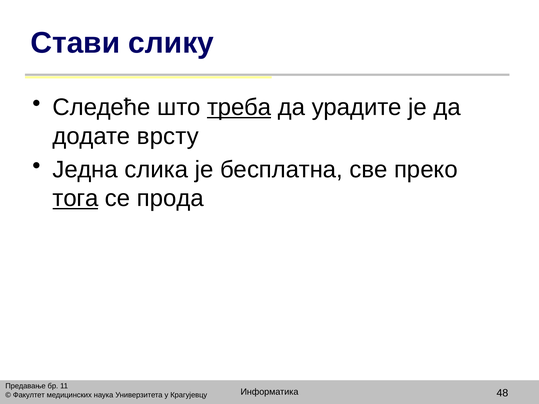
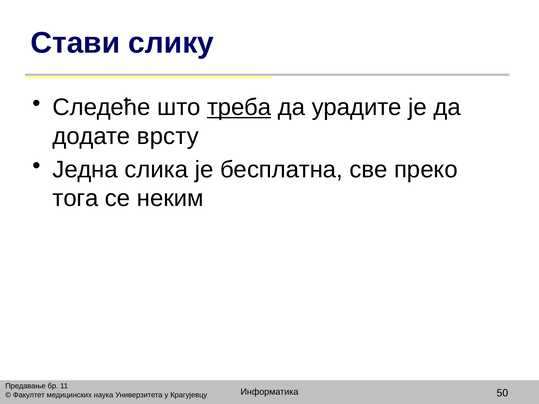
тога underline: present -> none (75, 199)
прода: прода -> неким (170, 199)
48: 48 -> 50 (502, 393)
